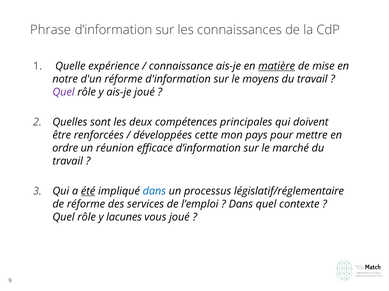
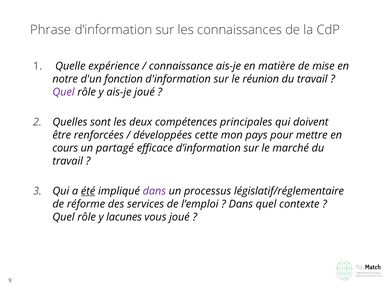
matière underline: present -> none (277, 66)
d'un réforme: réforme -> fonction (124, 79)
moyens: moyens -> réunion (261, 79)
ordre: ordre -> cours (65, 148)
réunion: réunion -> partagé (115, 148)
dans colour: blue -> purple (154, 192)
